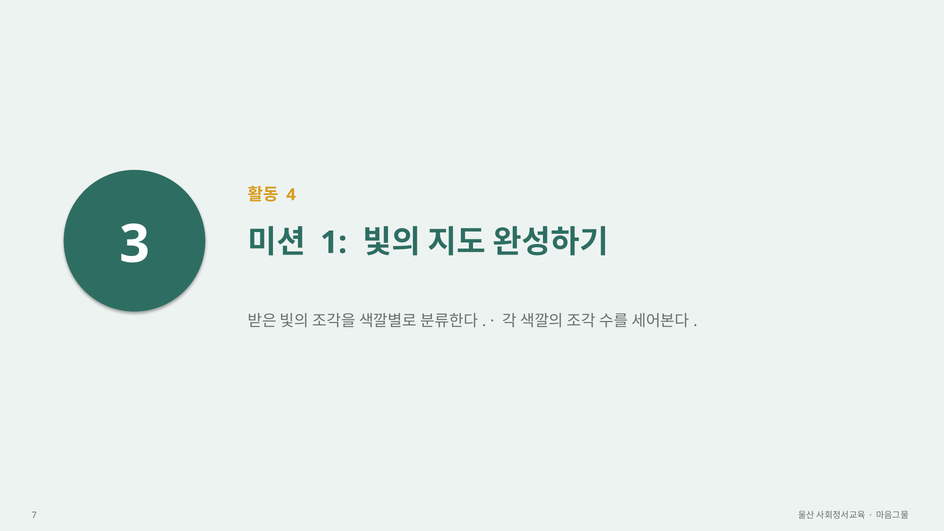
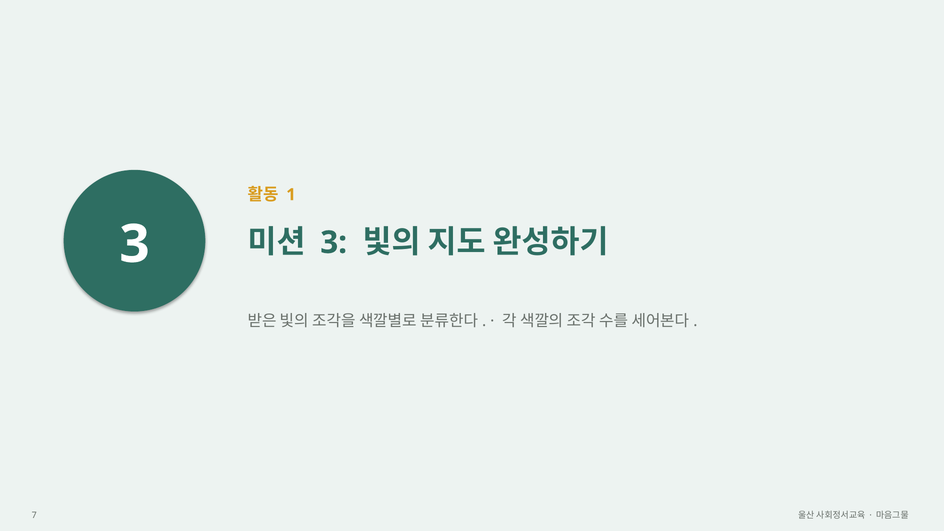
4: 4 -> 1 (291, 195)
1: 1 -> 3 (334, 243)
